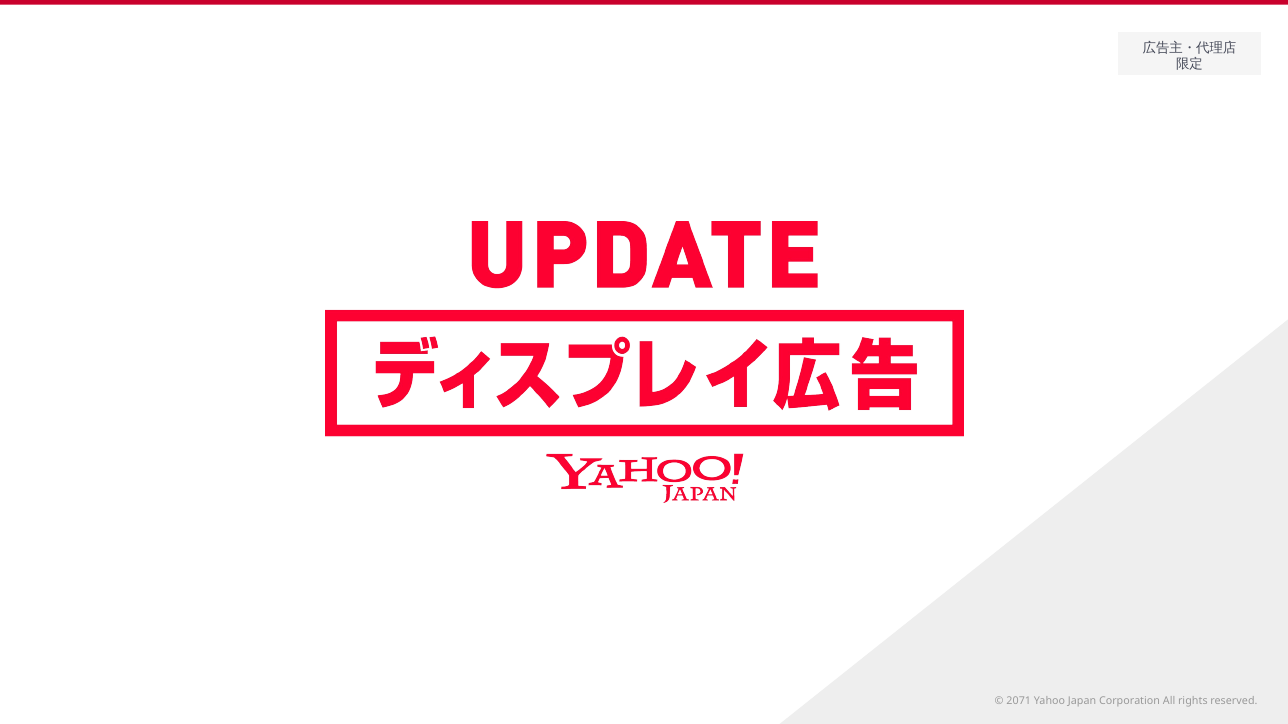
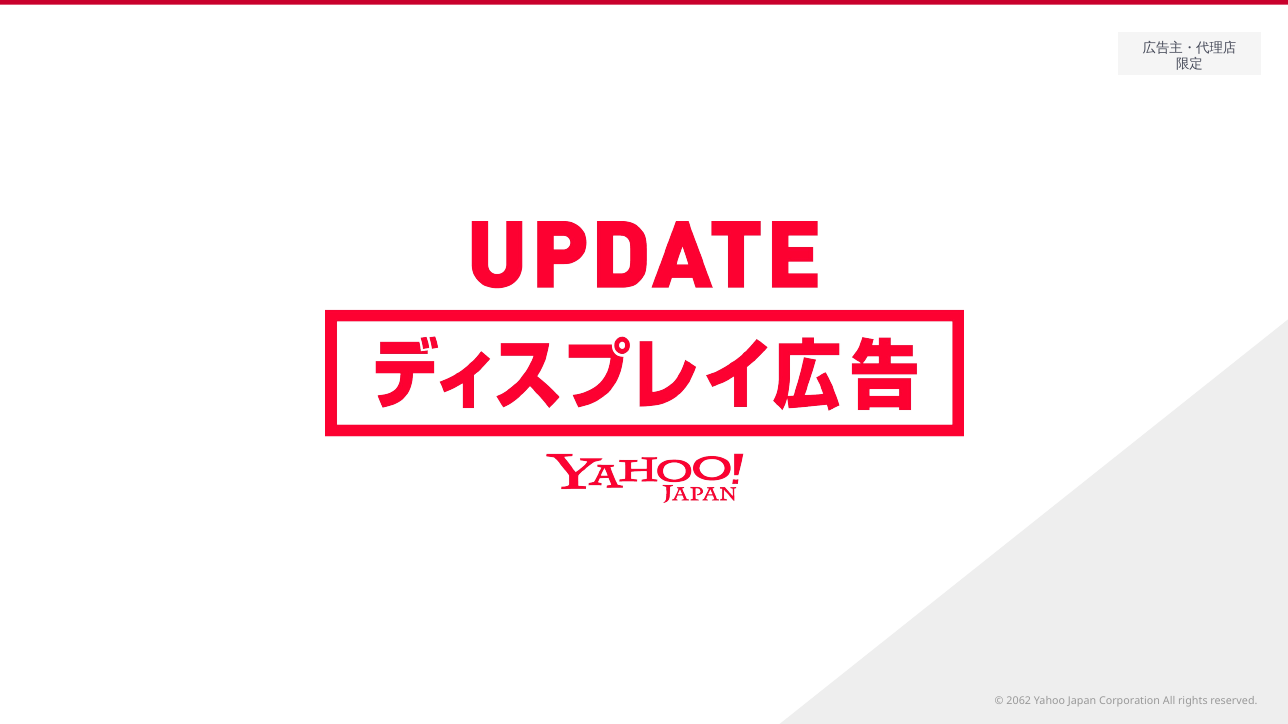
2071: 2071 -> 2062 (1019, 701)
